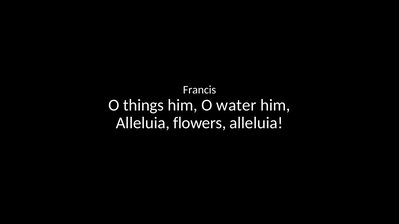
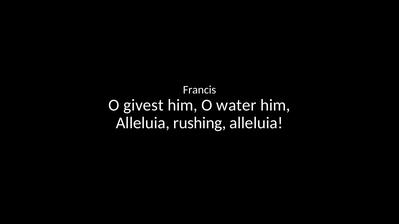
things: things -> givest (143, 105)
flowers: flowers -> rushing (200, 123)
